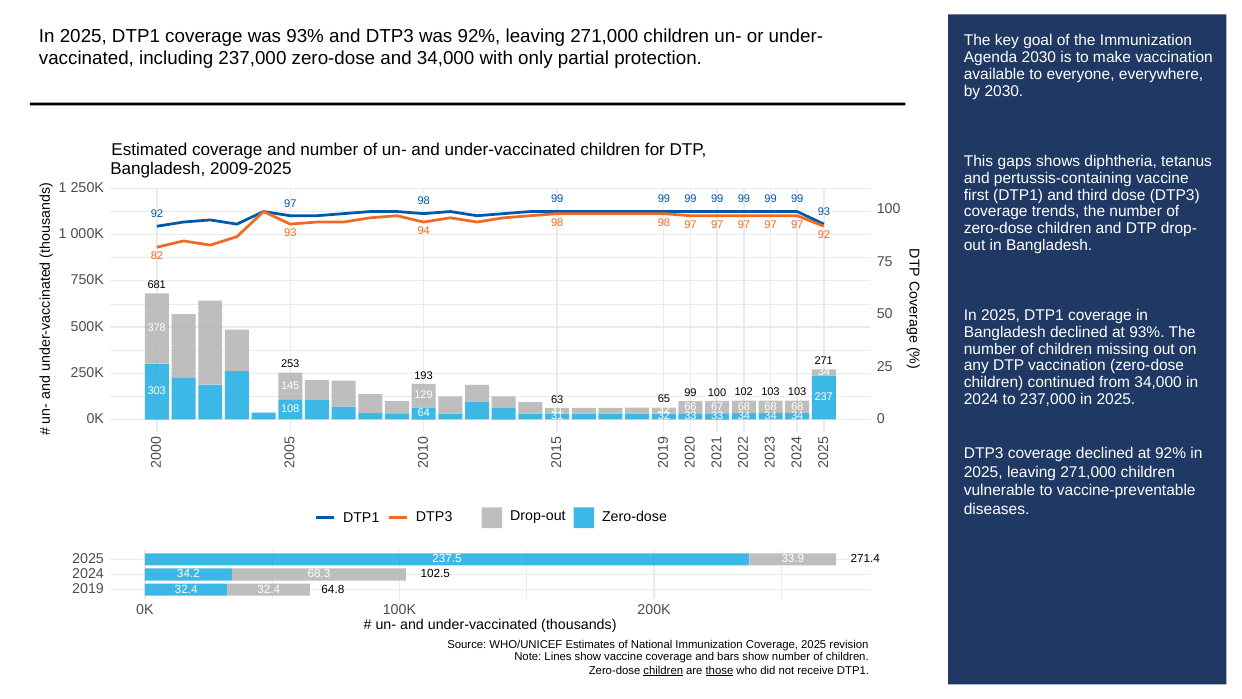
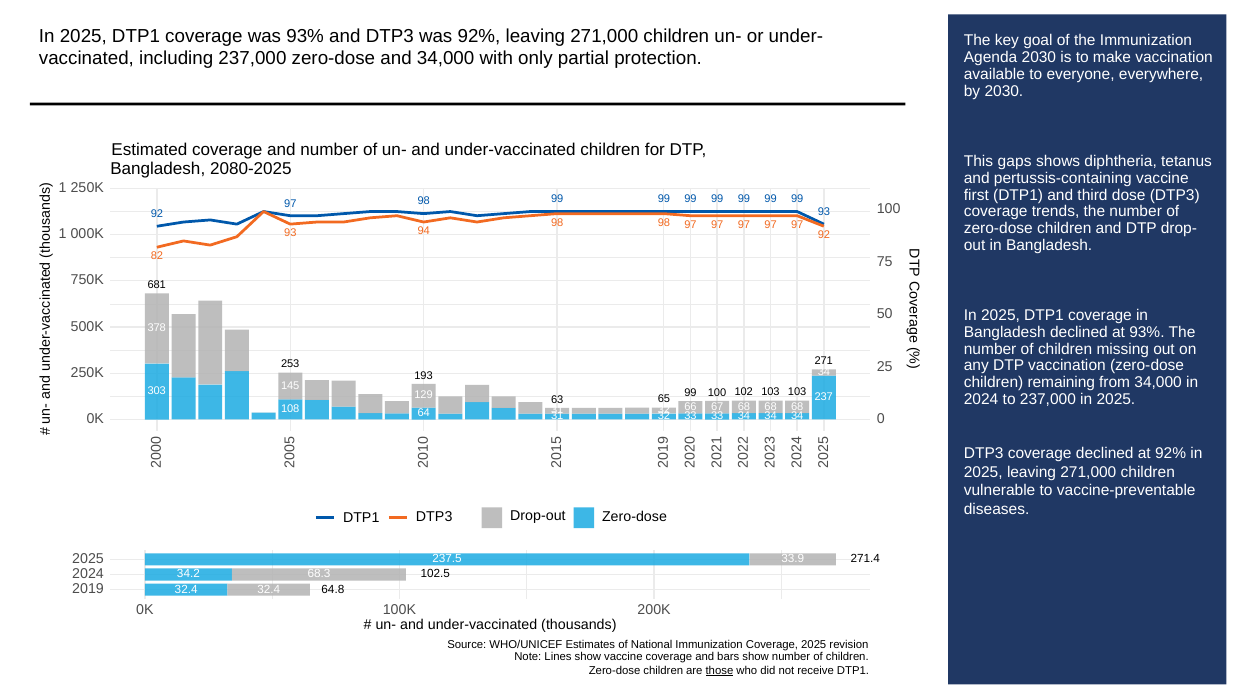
2009-2025: 2009-2025 -> 2080-2025 (251, 169)
continued: continued -> remaining (1061, 382)
children underline: present -> none (663, 670)
